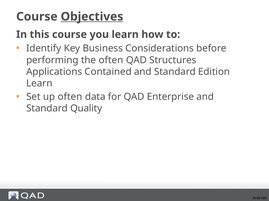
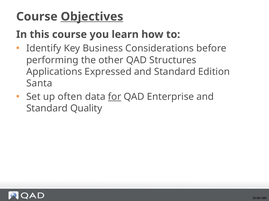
the often: often -> other (111, 60)
Contained: Contained -> Expressed (108, 72)
Learn: Learn -> Santa (39, 84)
for underline: none -> present (115, 97)
